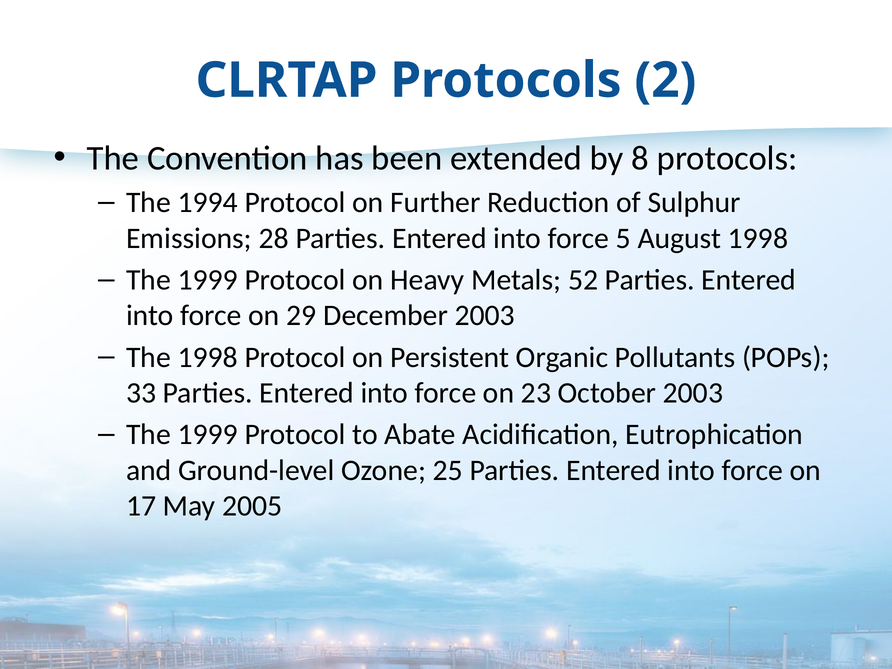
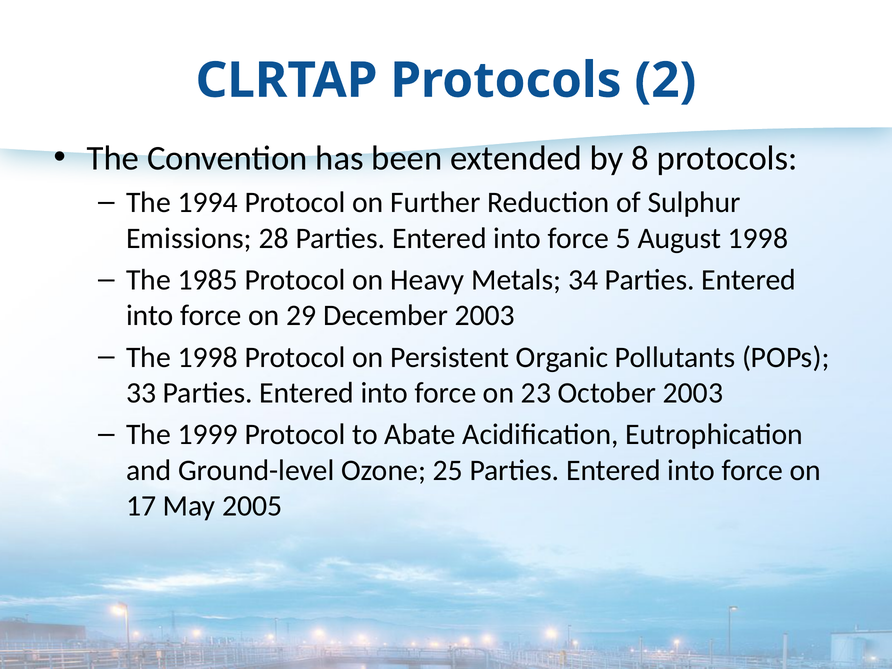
1999: 1999 -> 1985 (208, 280)
52: 52 -> 34 (583, 280)
